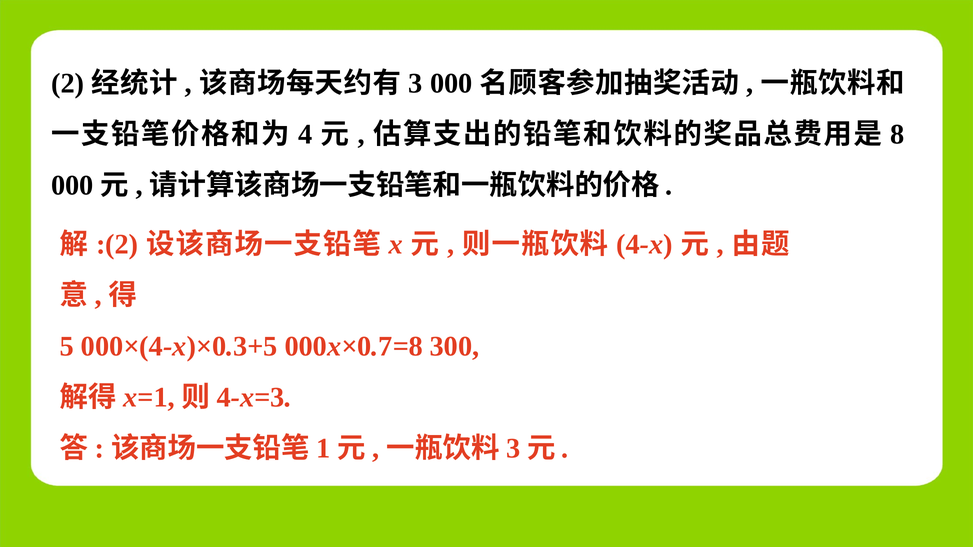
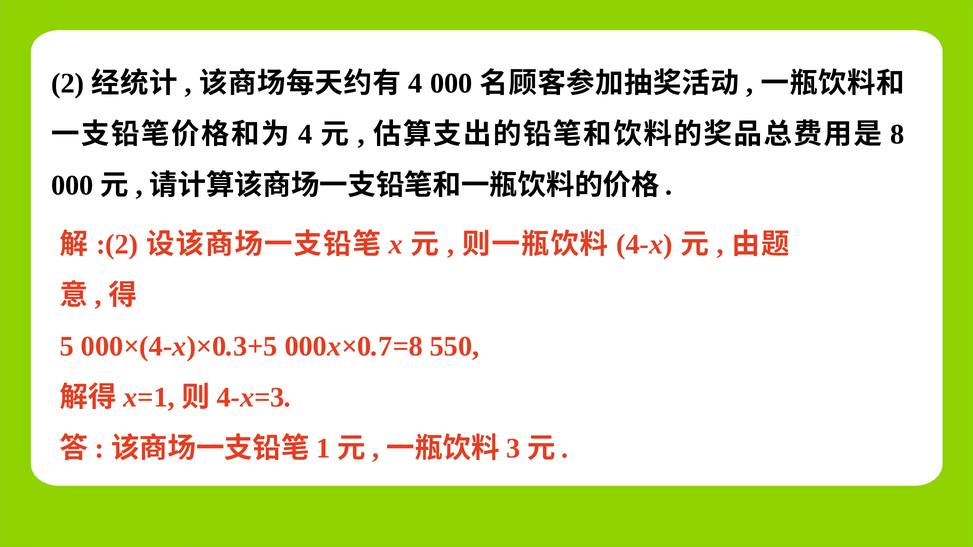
3: 3 -> 4 (415, 83)
300: 300 -> 550 (455, 347)
